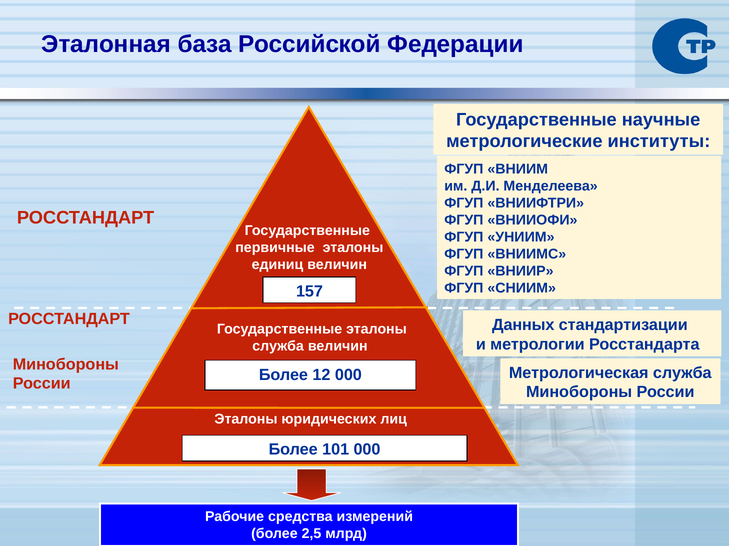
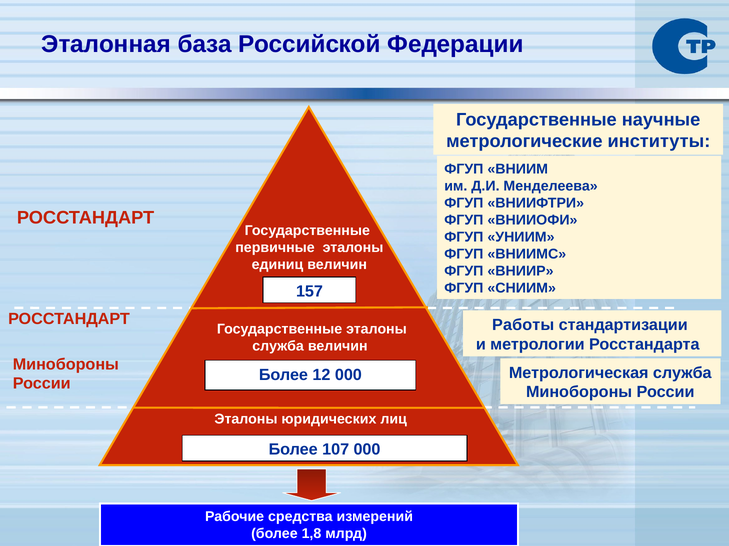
Данных: Данных -> Работы (523, 325)
101: 101 -> 107 (336, 450)
2,5: 2,5 -> 1,8 (311, 534)
